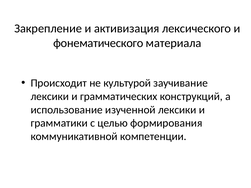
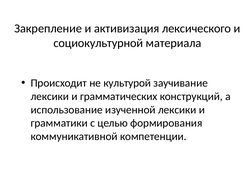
фонематического: фонематического -> социокультурной (98, 43)
